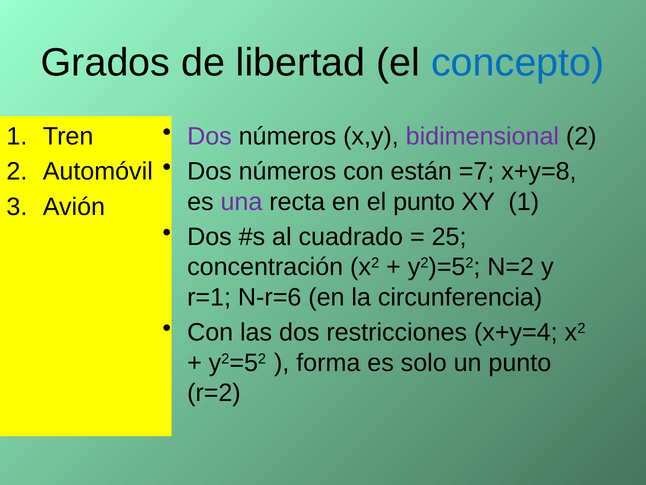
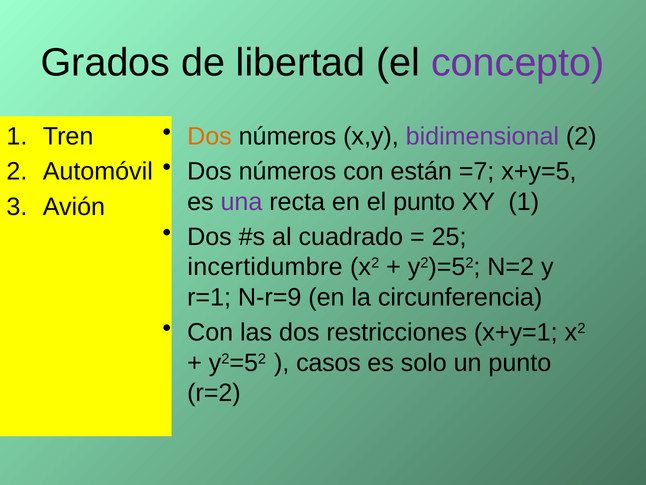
concepto colour: blue -> purple (518, 63)
Dos colour: purple -> orange (209, 136)
x+y=8: x+y=8 -> x+y=5 (539, 171)
concentración: concentración -> incertidumbre (265, 267)
N-r=6: N-r=6 -> N-r=9 (270, 297)
x+y=4: x+y=4 -> x+y=1 (516, 332)
forma: forma -> casos (328, 362)
